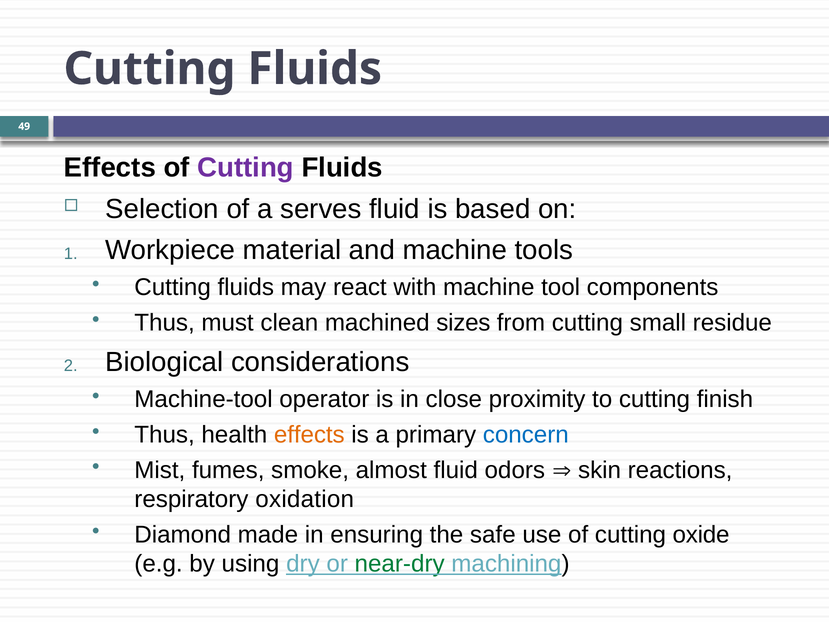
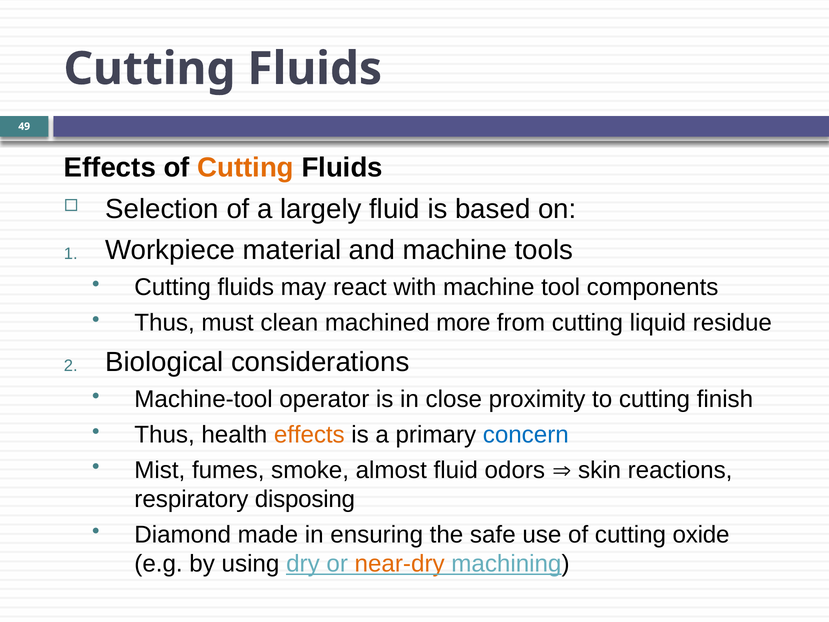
Cutting colour: purple -> orange (246, 168)
serves: serves -> largely (321, 209)
sizes: sizes -> more (463, 323)
small: small -> liquid (658, 323)
oxidation: oxidation -> disposing (305, 499)
near-dry colour: green -> orange (400, 563)
